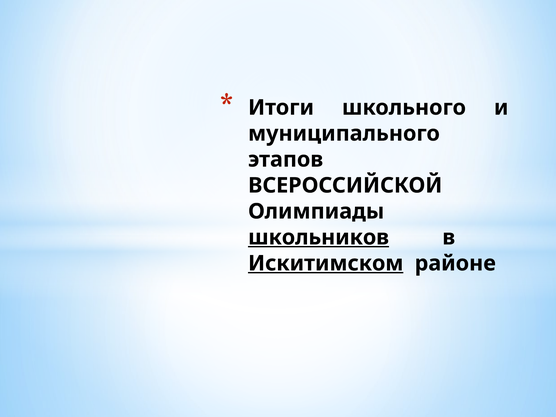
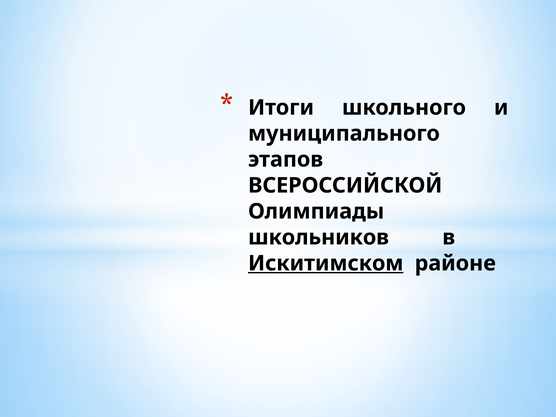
школьников underline: present -> none (319, 237)
